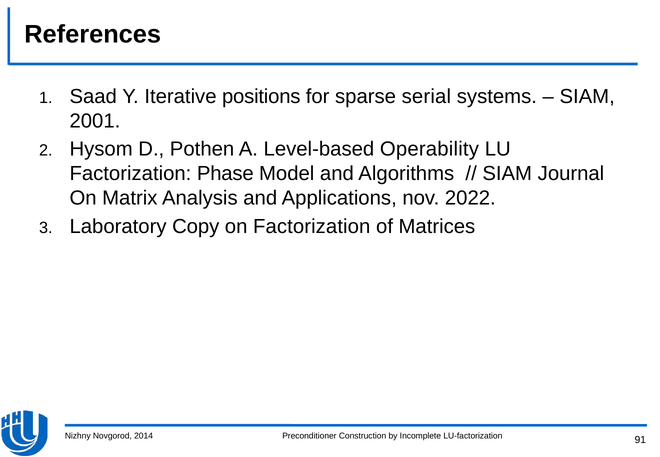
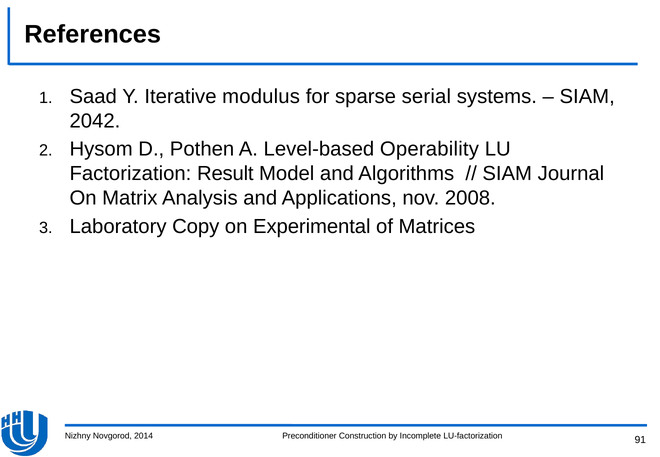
positions: positions -> modulus (261, 96)
2001: 2001 -> 2042 (95, 121)
Phase: Phase -> Result (225, 174)
2022: 2022 -> 2008 (470, 198)
on Factorization: Factorization -> Experimental (312, 226)
